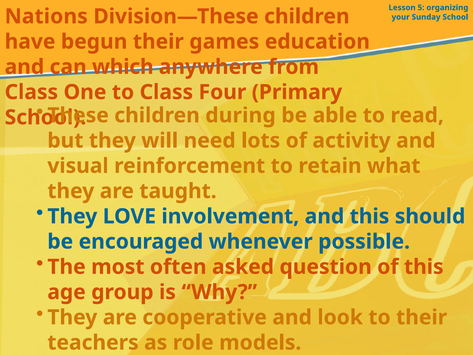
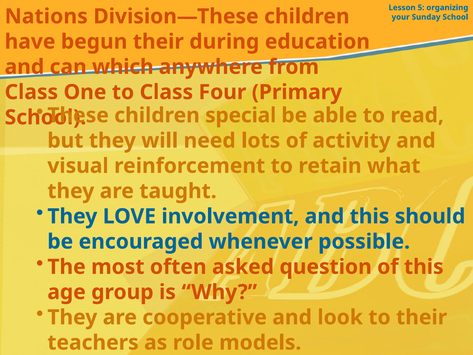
games: games -> during (224, 42)
during: during -> special (241, 115)
